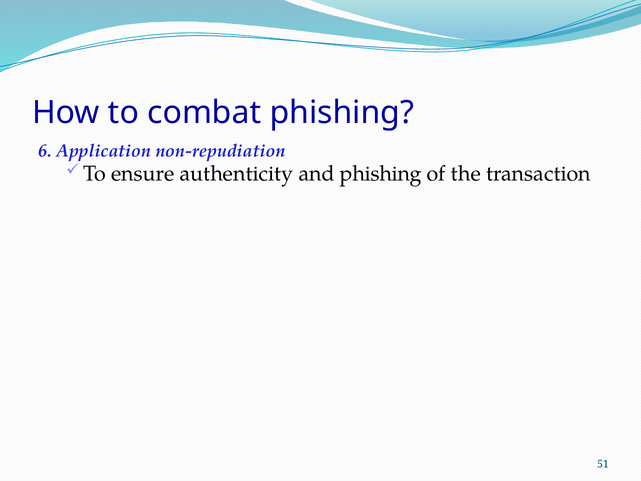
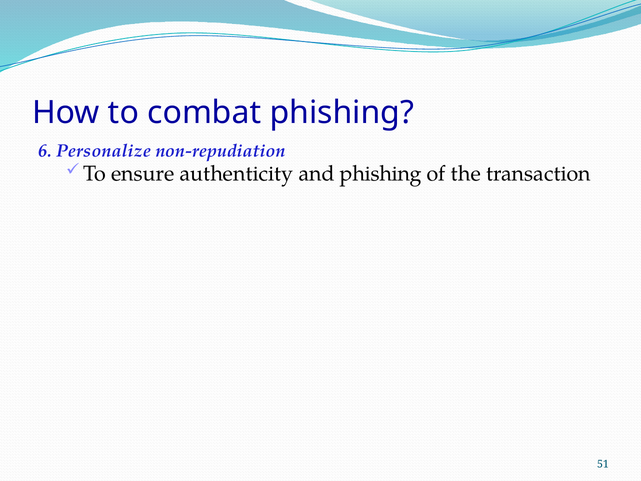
Application: Application -> Personalize (104, 151)
